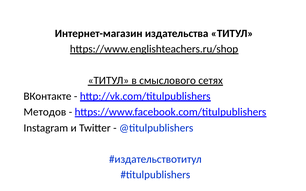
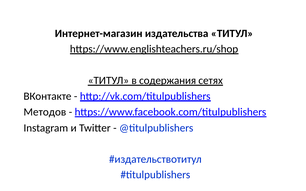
смыслового: смыслового -> содержания (168, 81)
